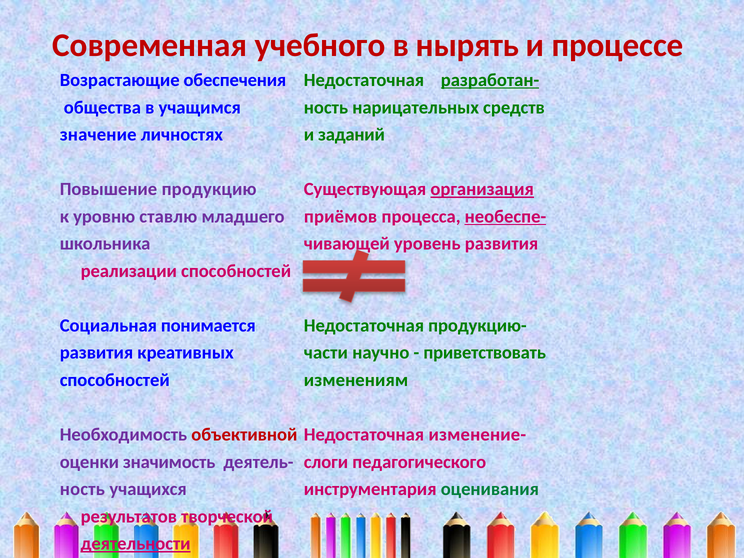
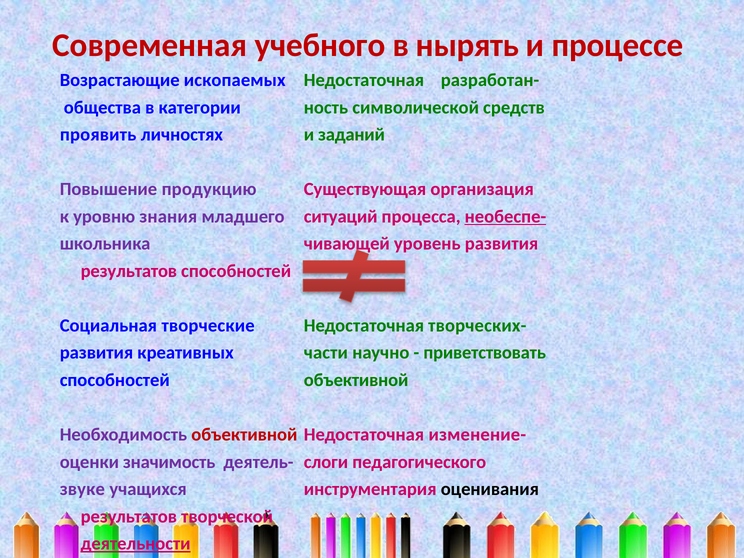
обеспечения: обеспечения -> ископаемых (235, 80)
разработан- underline: present -> none (490, 80)
учащимся: учащимся -> категории (200, 107)
нарицательных: нарицательных -> символической (416, 107)
значение: значение -> проявить (98, 135)
организация underline: present -> none (482, 189)
ставлю: ставлю -> знания (168, 216)
приёмов: приёмов -> ситуаций (341, 216)
реализации: реализации -> результатов (129, 271)
понимается: понимается -> творческие (208, 326)
продукцию-: продукцию- -> творческих- (477, 326)
способностей изменениям: изменениям -> объективной (356, 380)
ность: ность -> звуке (82, 489)
оценивания colour: green -> black (490, 489)
